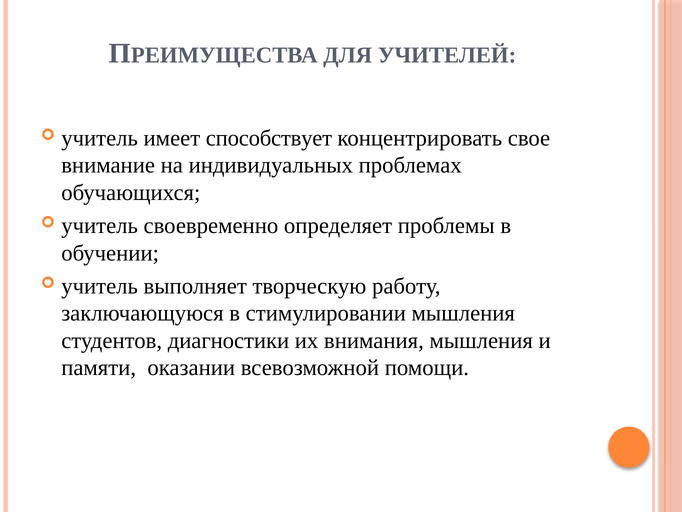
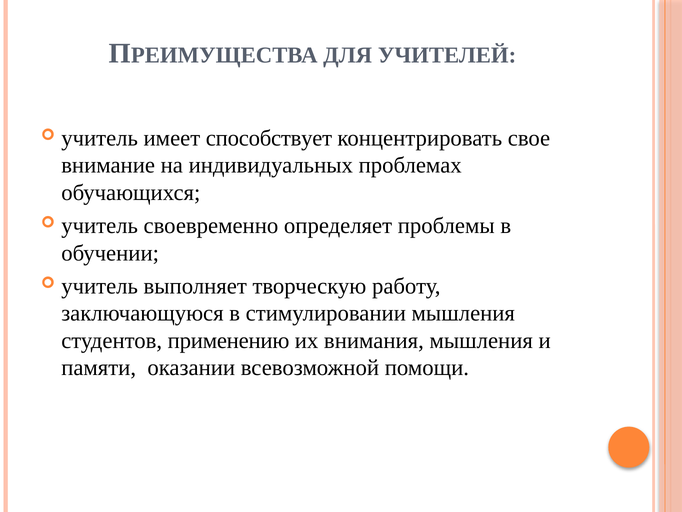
диагностики: диагностики -> применению (229, 340)
